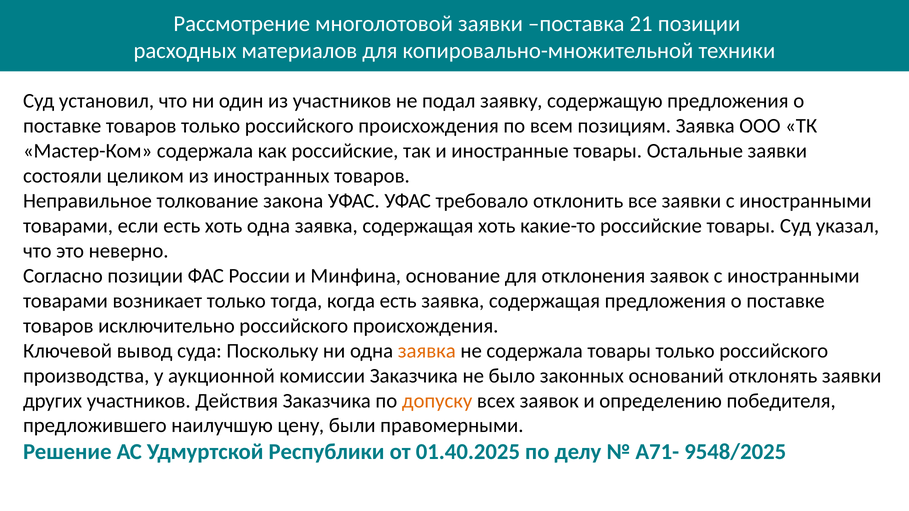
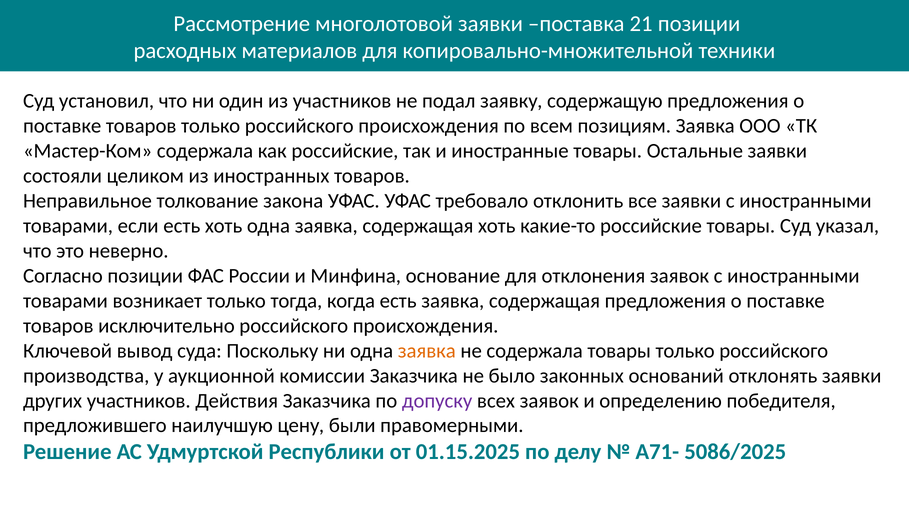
допуску colour: orange -> purple (437, 401)
01.40.2025: 01.40.2025 -> 01.15.2025 (468, 452)
9548/2025: 9548/2025 -> 5086/2025 (735, 452)
